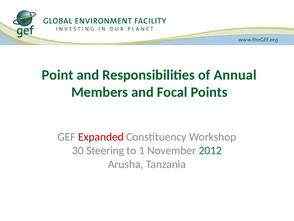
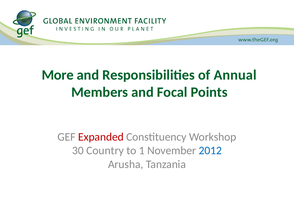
Point: Point -> More (58, 75)
Steering: Steering -> Country (105, 150)
2012 colour: green -> blue (210, 150)
